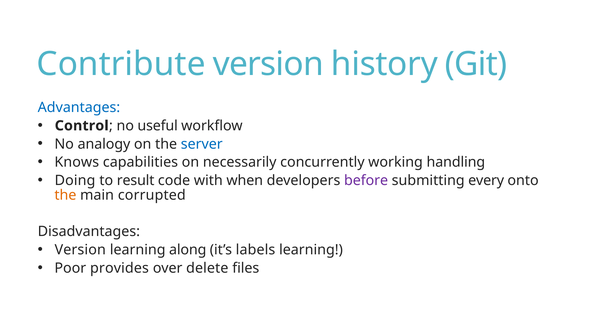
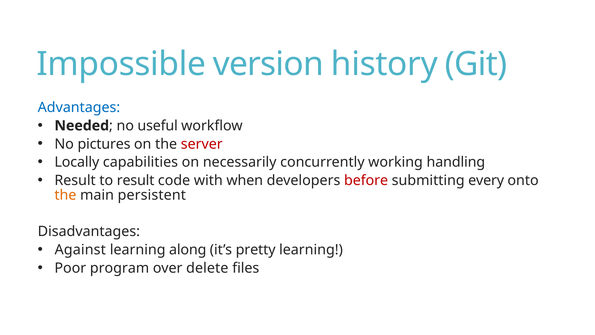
Contribute: Contribute -> Impossible (121, 64)
Control: Control -> Needed (82, 126)
analogy: analogy -> pictures (104, 144)
server colour: blue -> red (202, 144)
Knows: Knows -> Locally (77, 162)
Doing: Doing -> Result (75, 180)
before colour: purple -> red (366, 180)
corrupted: corrupted -> persistent (152, 195)
Version: Version -> Against (80, 250)
labels: labels -> pretty (256, 250)
provides: provides -> program (120, 268)
